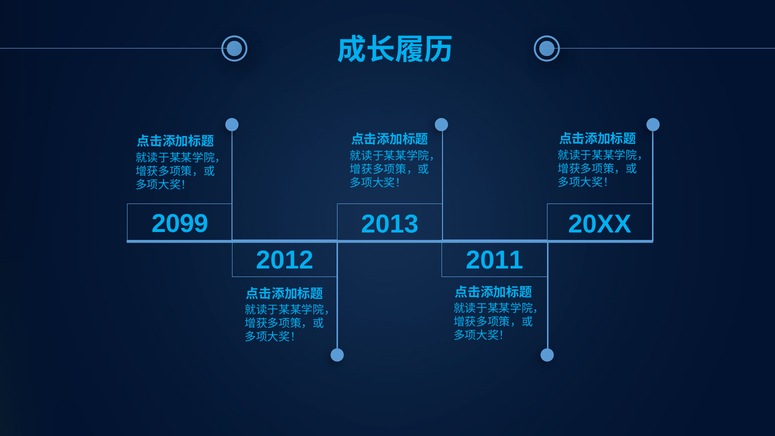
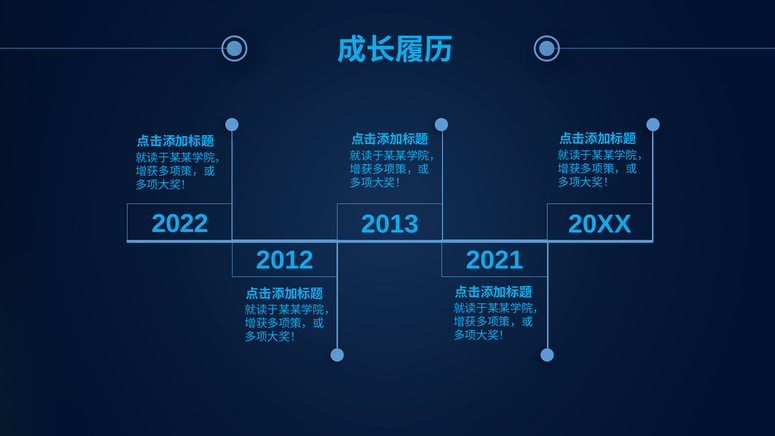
2099: 2099 -> 2022 (180, 224)
2011: 2011 -> 2021 (495, 260)
